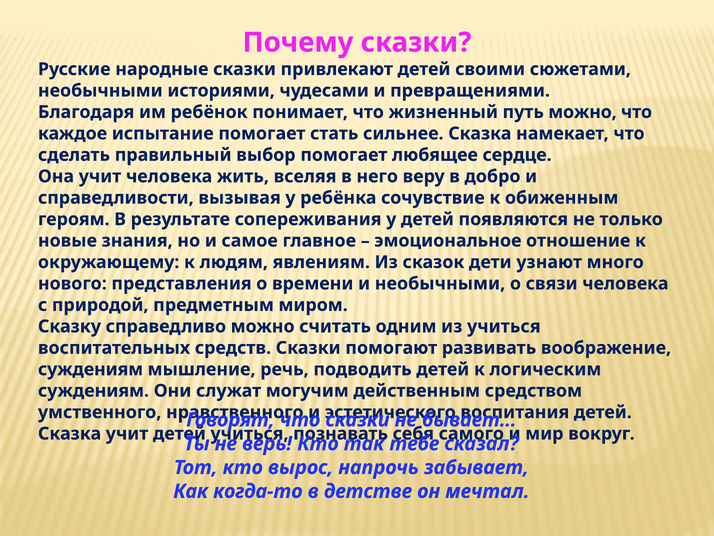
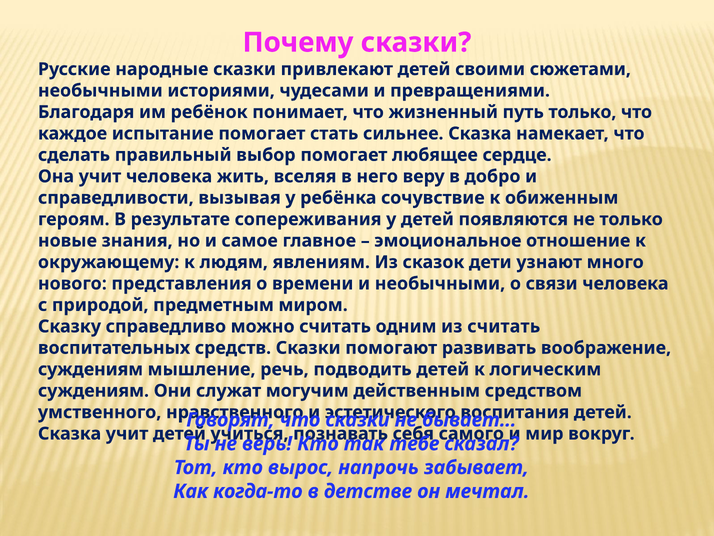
путь можно: можно -> только (582, 112)
из учиться: учиться -> считать (504, 326)
